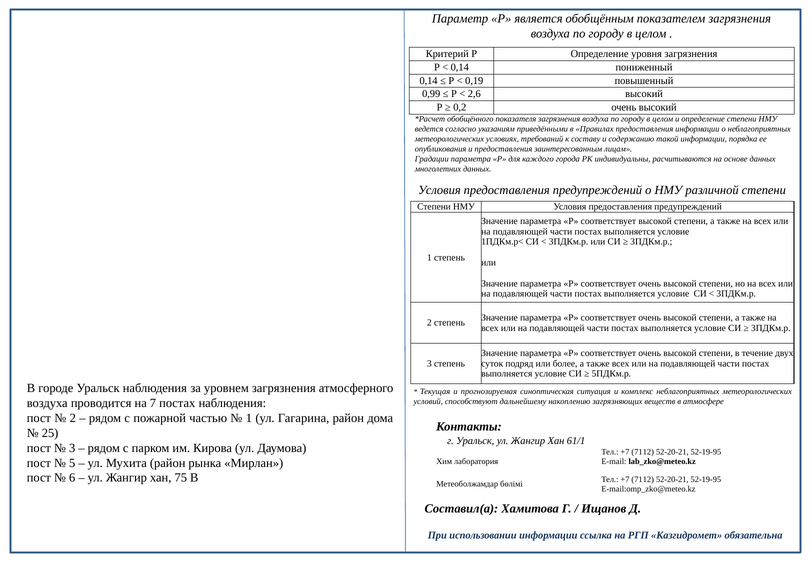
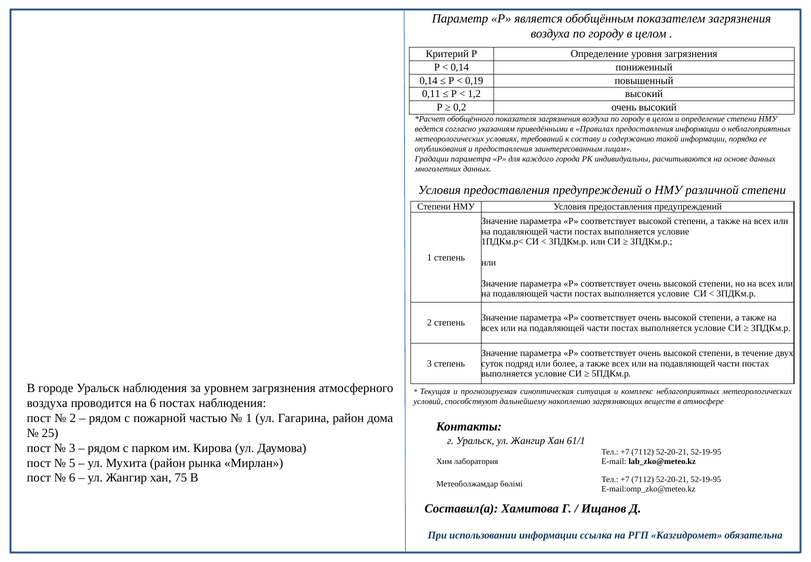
0,99: 0,99 -> 0,11 (431, 94)
2,6: 2,6 -> 1,2 (474, 94)
на 7: 7 -> 6 (153, 403)
